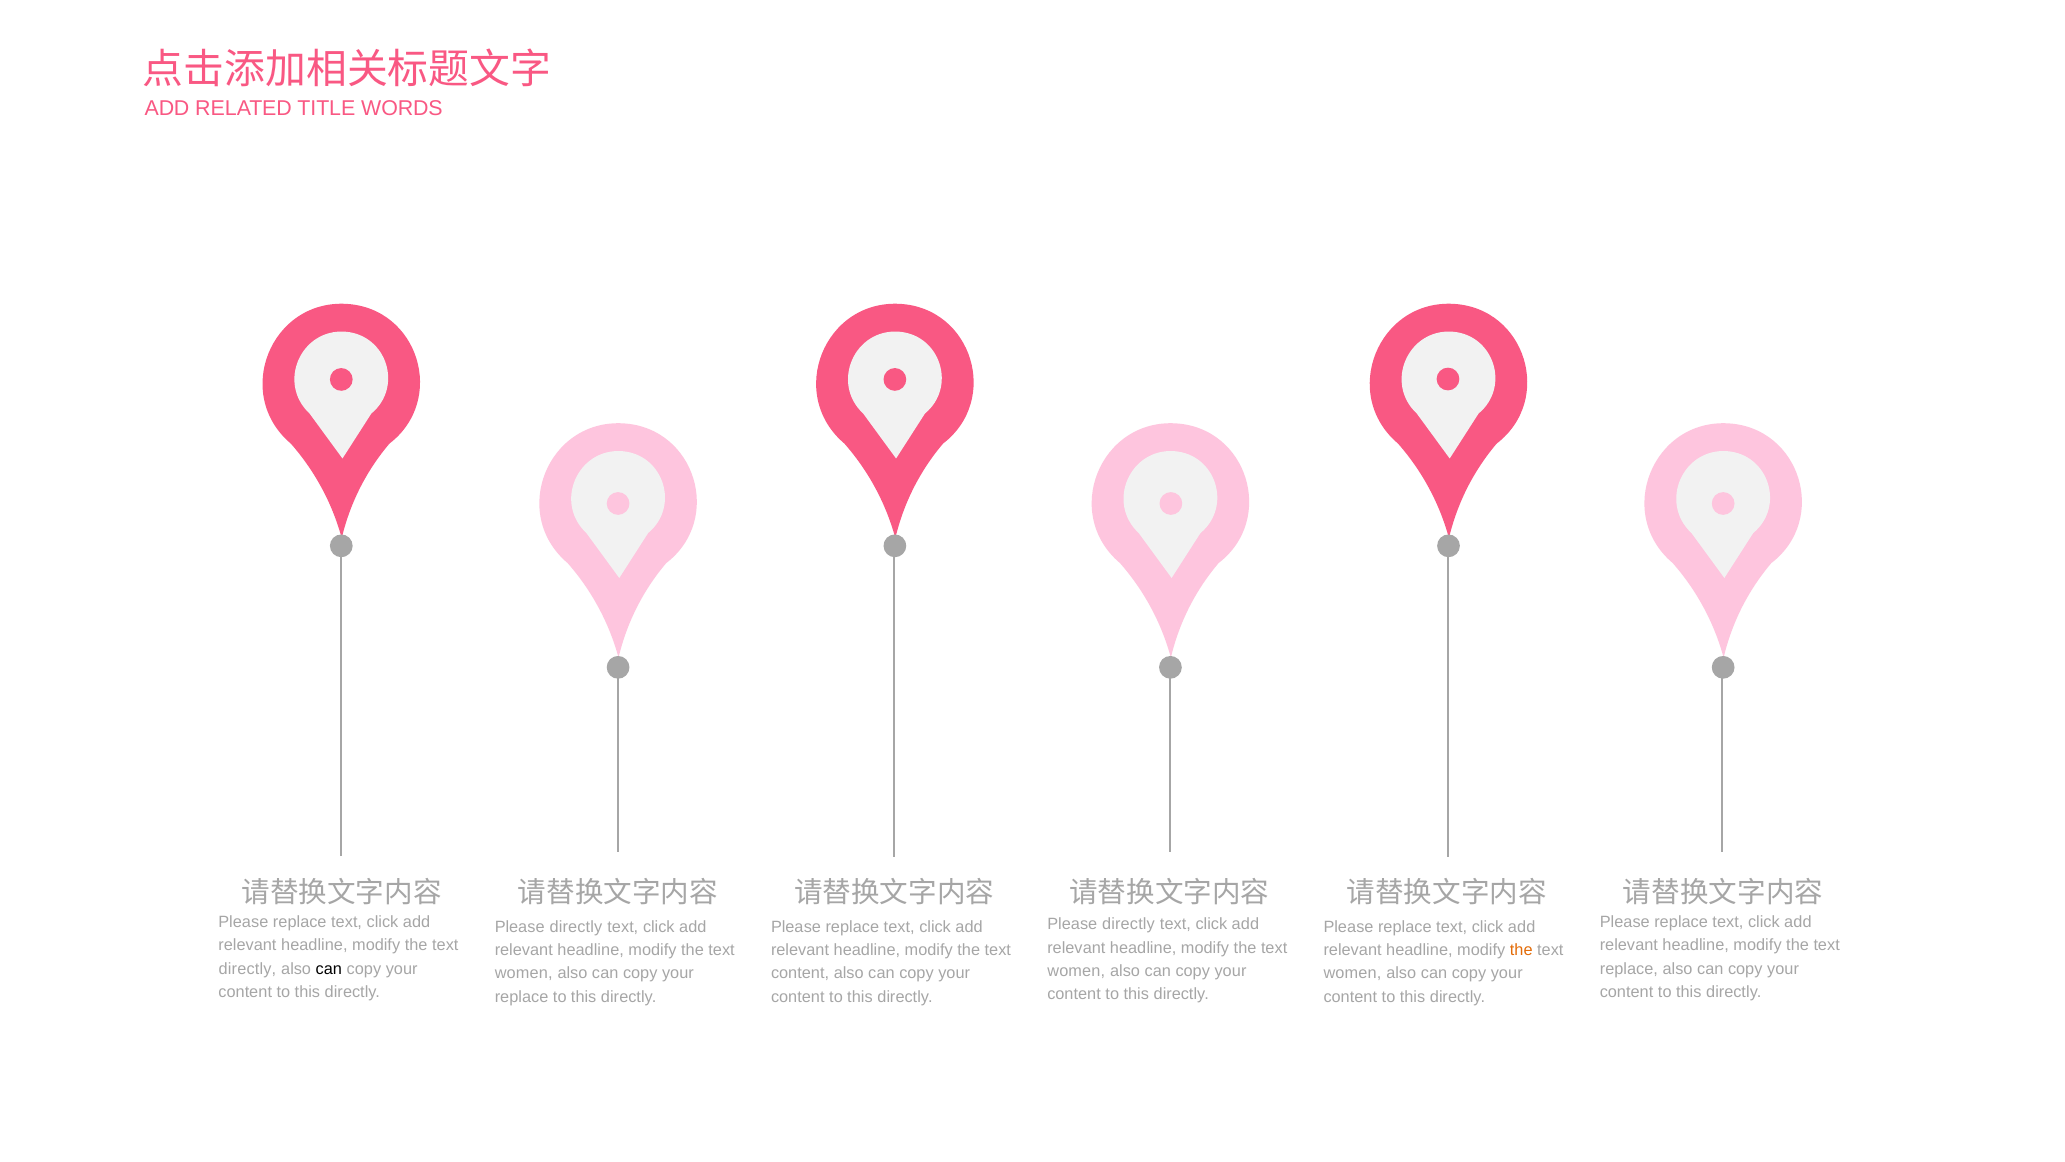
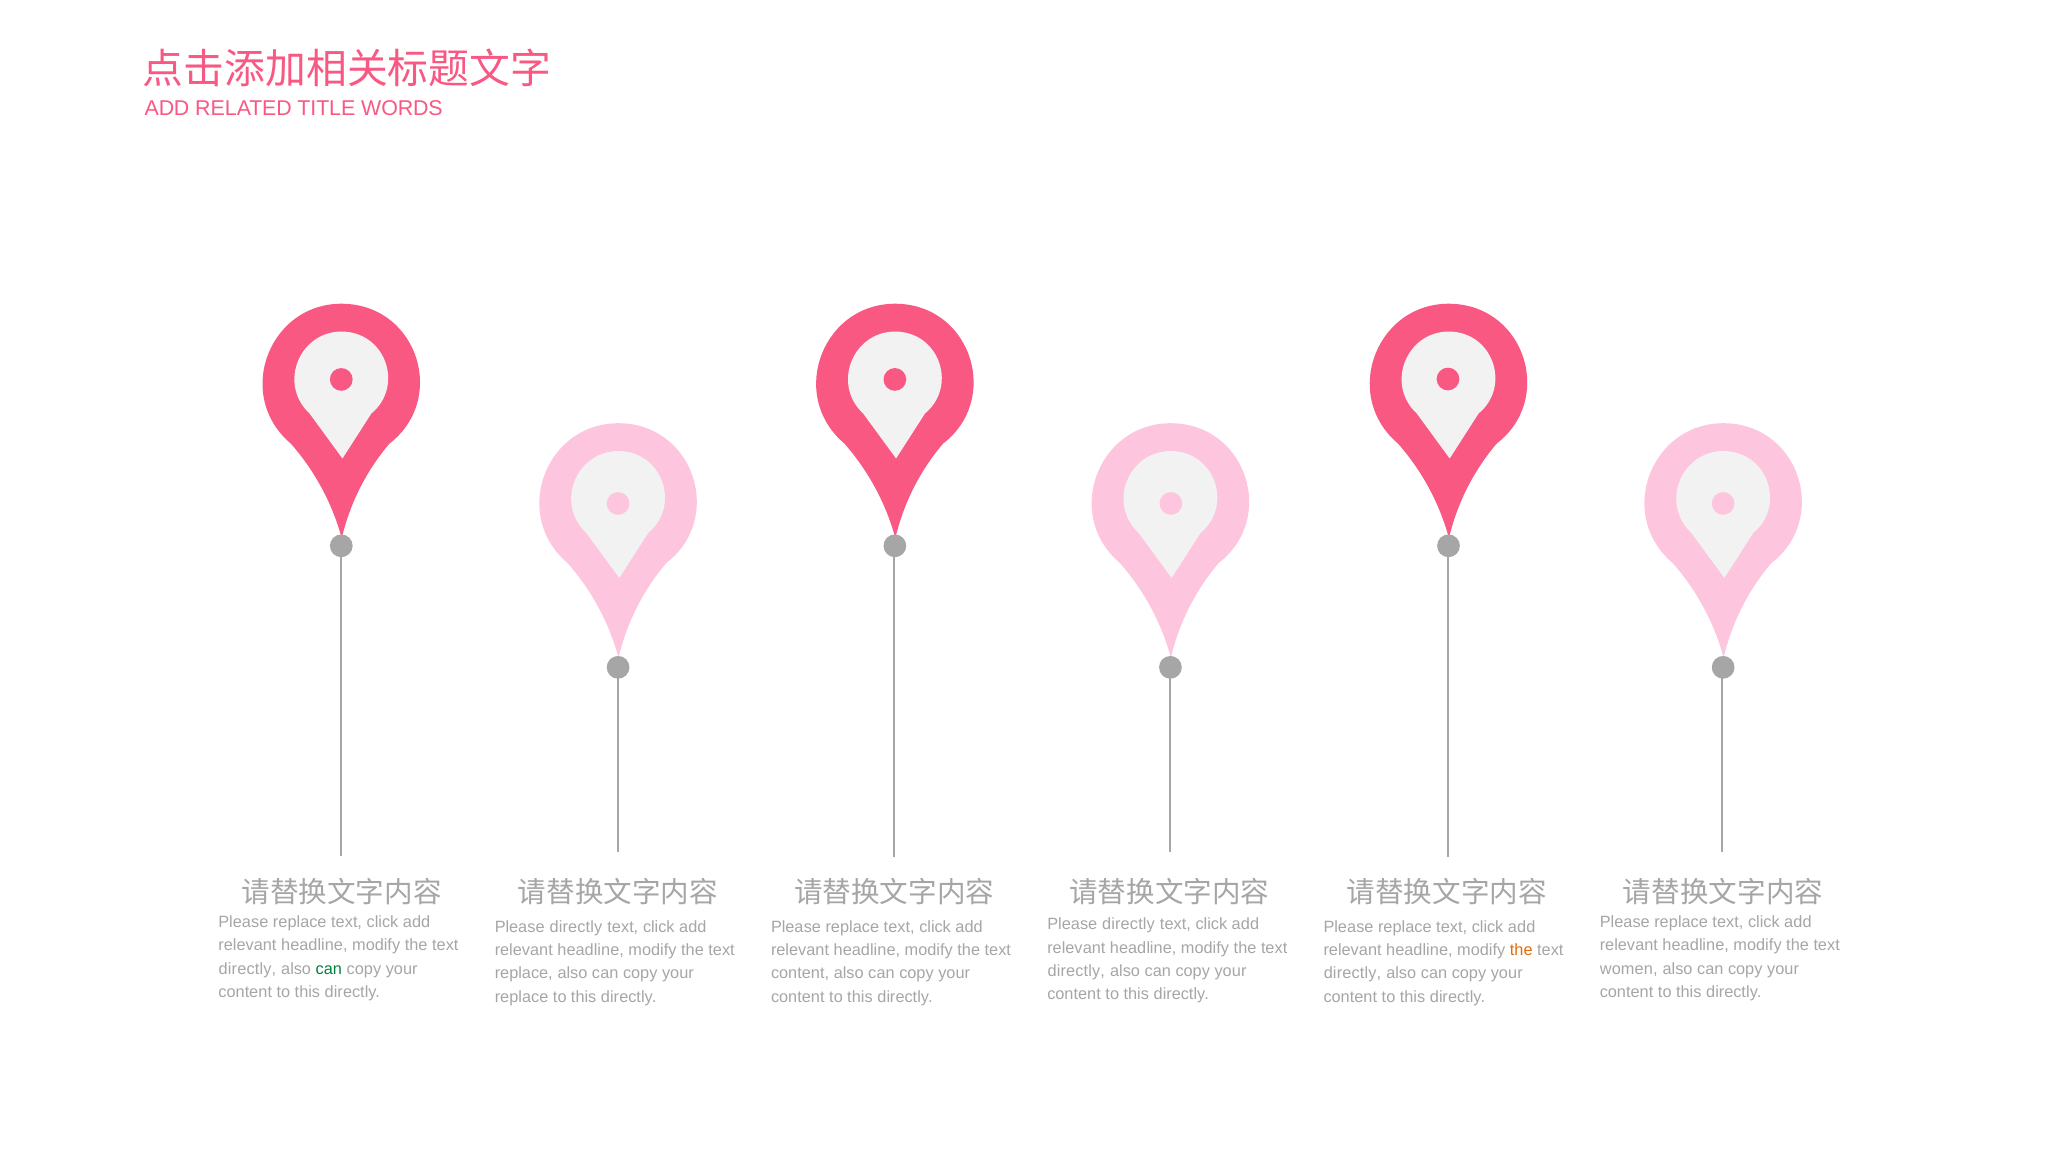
can colour: black -> green (329, 968)
replace: replace -> women (1629, 968)
women: women -> directly (1076, 971)
women: women -> replace (524, 973)
women: women -> directly (1352, 973)
